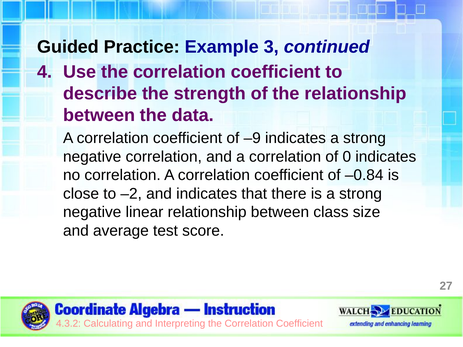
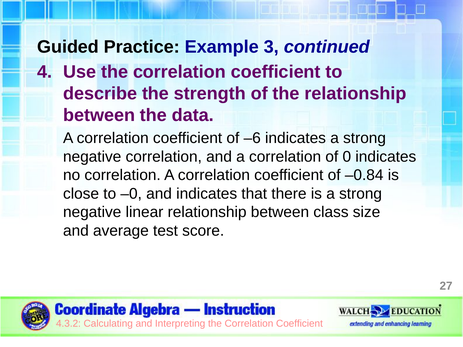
–9: –9 -> –6 (252, 138)
–2: –2 -> –0 (131, 194)
